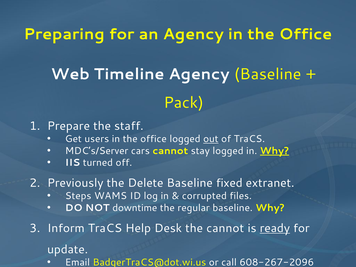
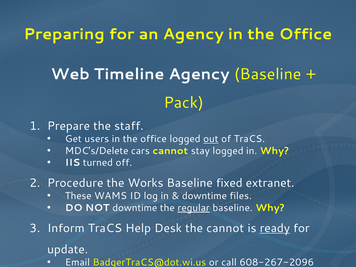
MDC’s/Server: MDC’s/Server -> MDC’s/Delete (97, 151)
Why underline: present -> none (274, 151)
Previously: Previously -> Procedure (75, 183)
Delete: Delete -> Works (146, 183)
Steps: Steps -> These (78, 196)
corrupted: corrupted -> downtime (204, 196)
regular underline: none -> present (194, 208)
